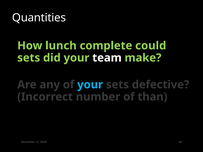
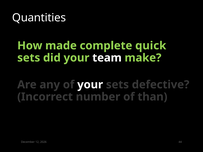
lunch: lunch -> made (61, 46)
could: could -> quick (151, 46)
your colour: light blue -> white (90, 85)
